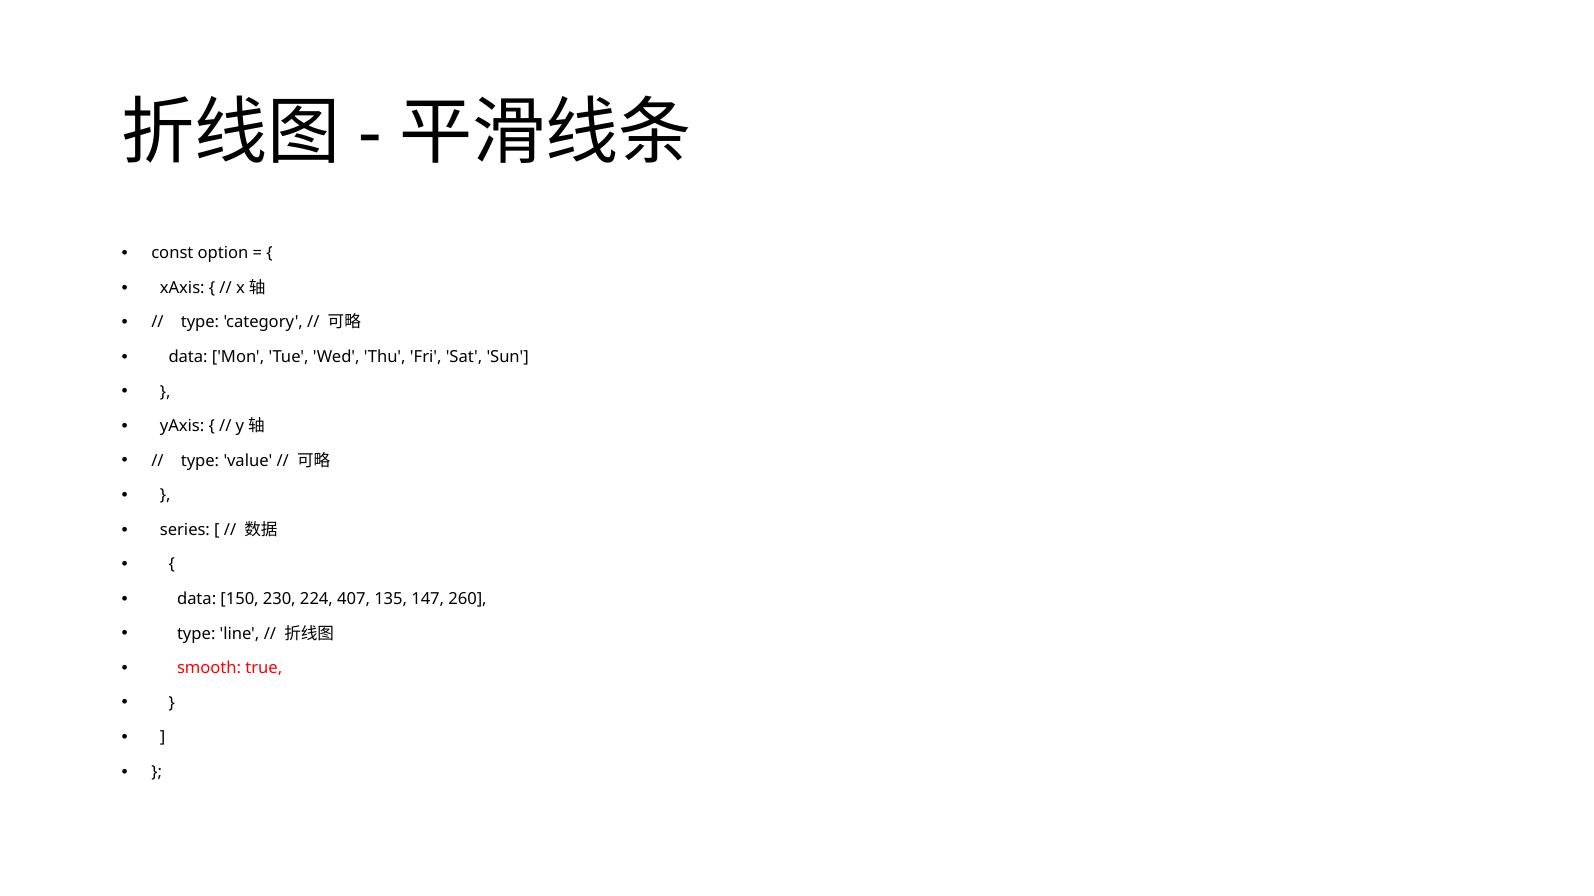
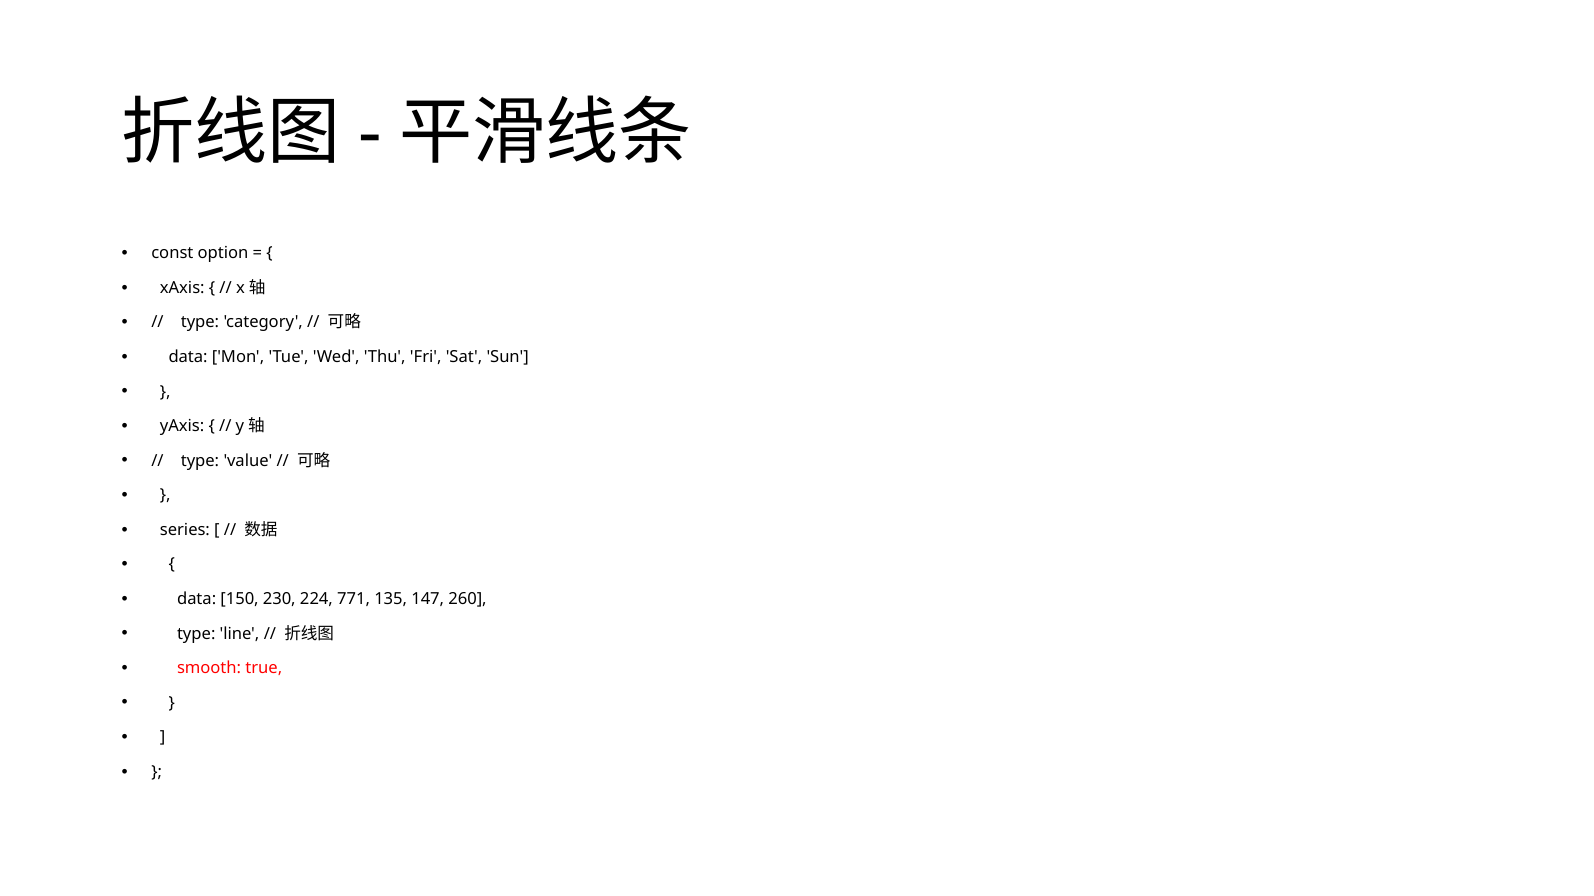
407: 407 -> 771 (354, 599)
